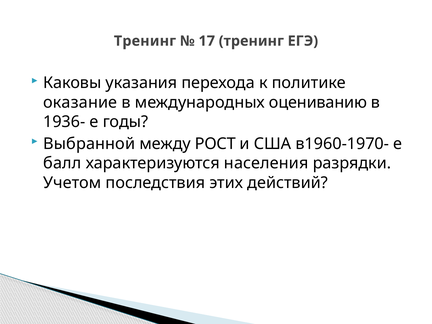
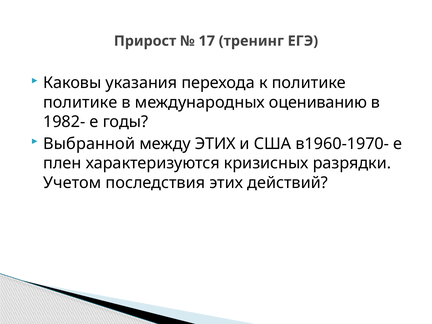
Тренинг: Тренинг -> Прирост (145, 41)
оказание: оказание -> политике (80, 102)
1936-: 1936- -> 1982- (64, 122)
между РОСТ: РОСТ -> ЭТИХ (215, 144)
балл: балл -> плен (62, 163)
населения: населения -> кризисных (266, 163)
